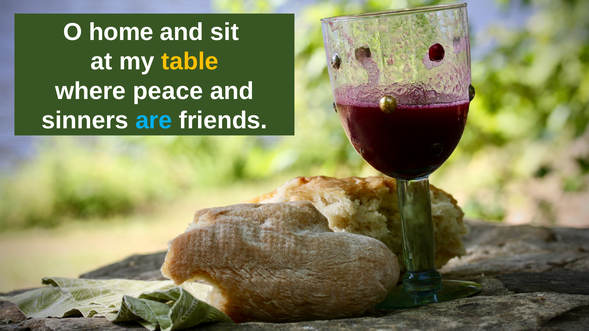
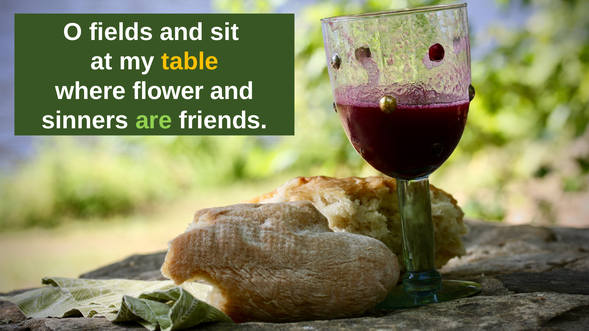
home: home -> fields (121, 32)
peace: peace -> flower (168, 91)
are colour: light blue -> light green (154, 120)
